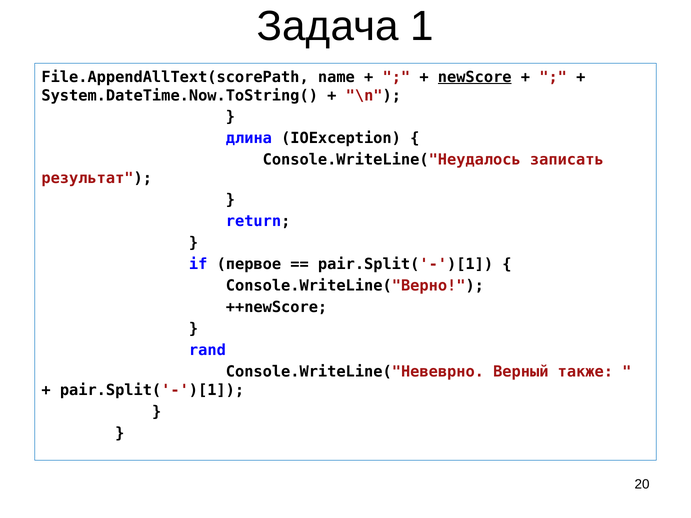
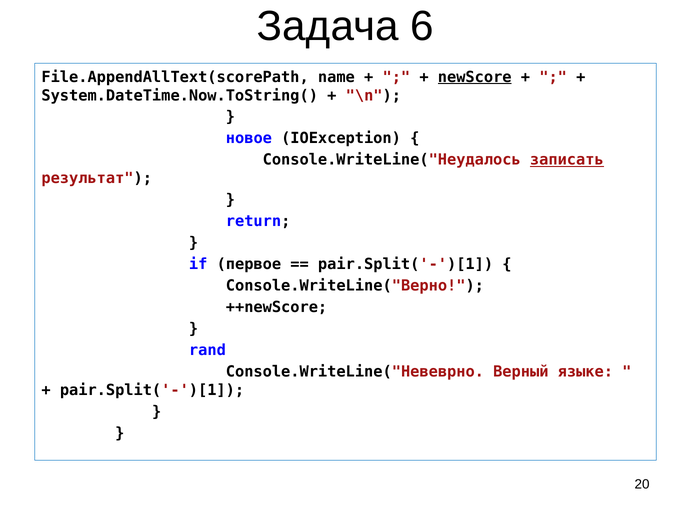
1: 1 -> 6 (422, 27)
длина: длина -> новое (249, 138)
записать underline: none -> present (567, 160)
также: также -> языке (585, 372)
